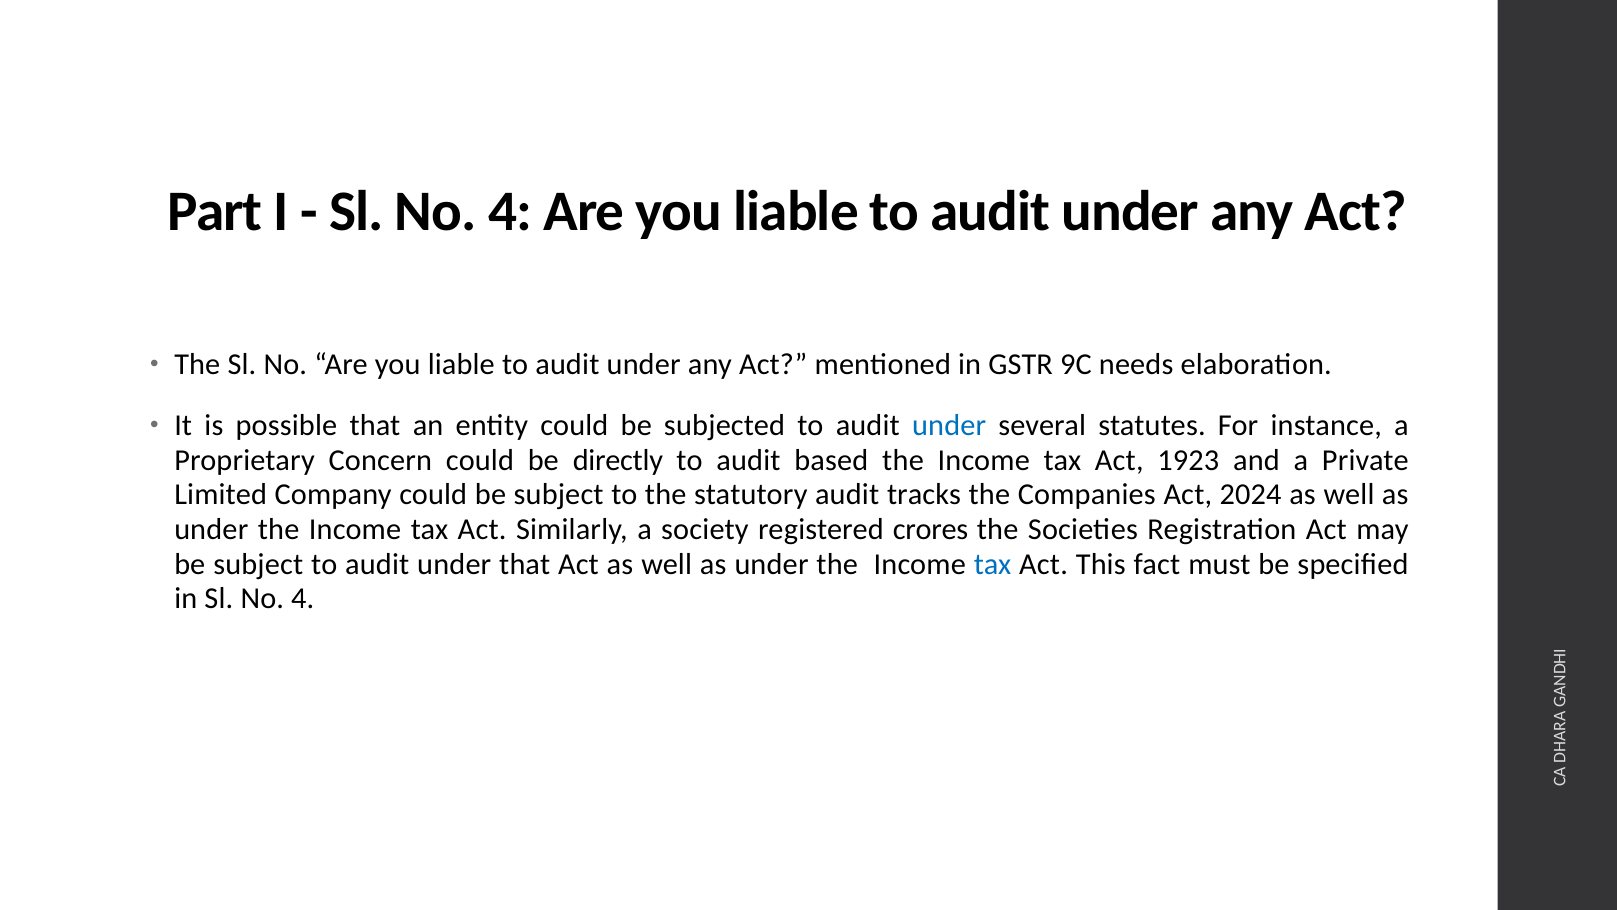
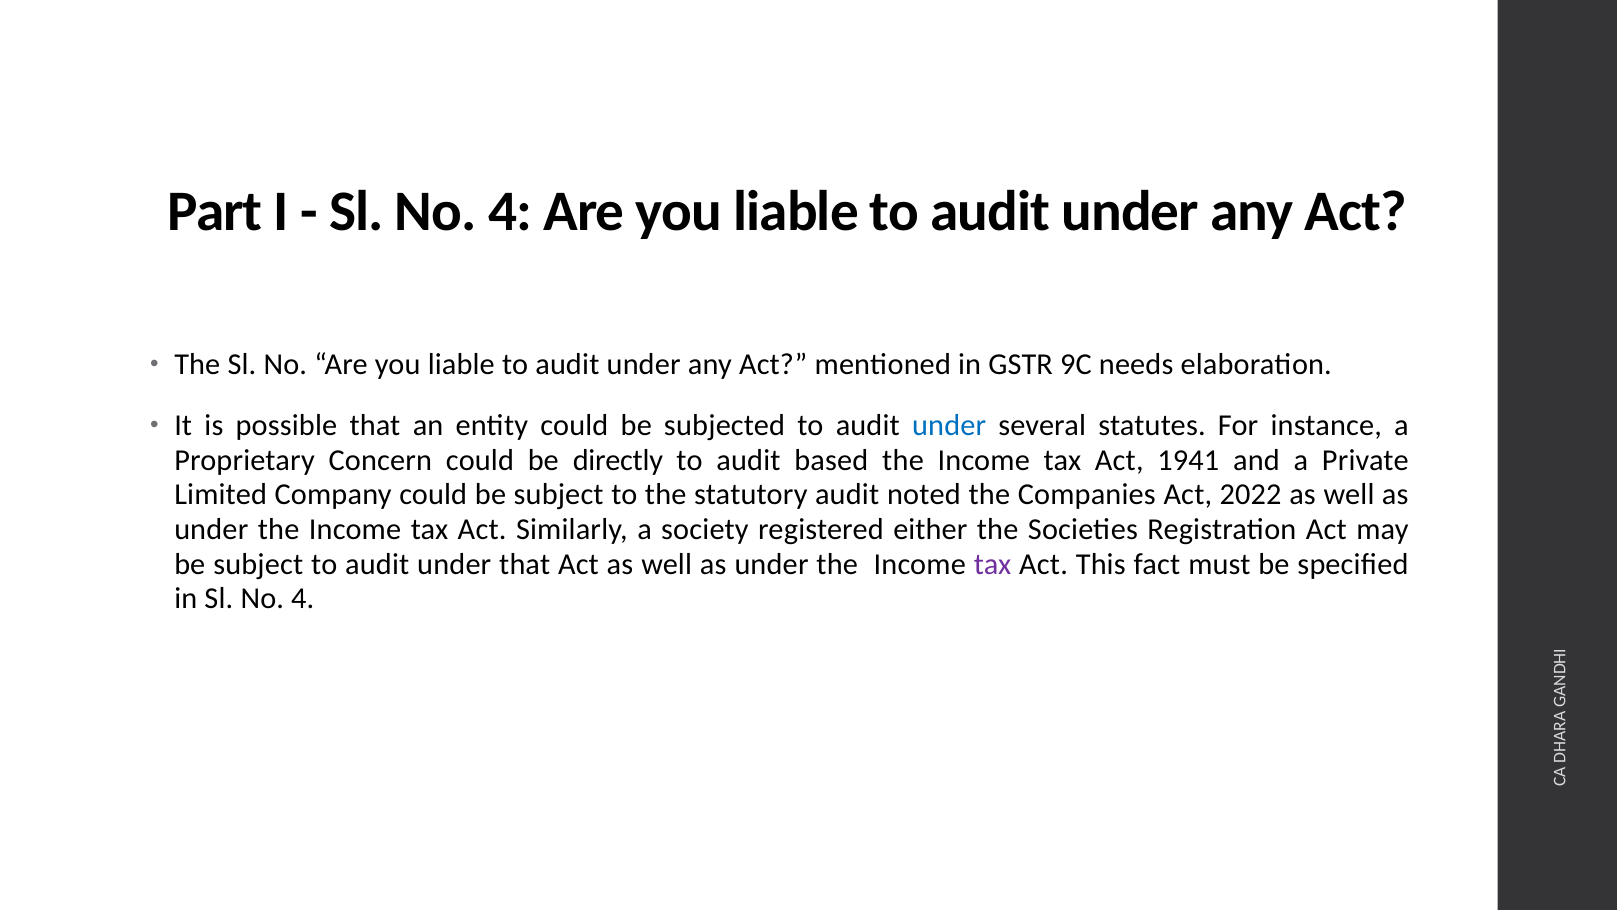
1923: 1923 -> 1941 (1188, 460)
tracks: tracks -> noted (924, 495)
2024: 2024 -> 2022 (1251, 495)
crores: crores -> either (930, 529)
tax colour: blue -> purple (993, 564)
